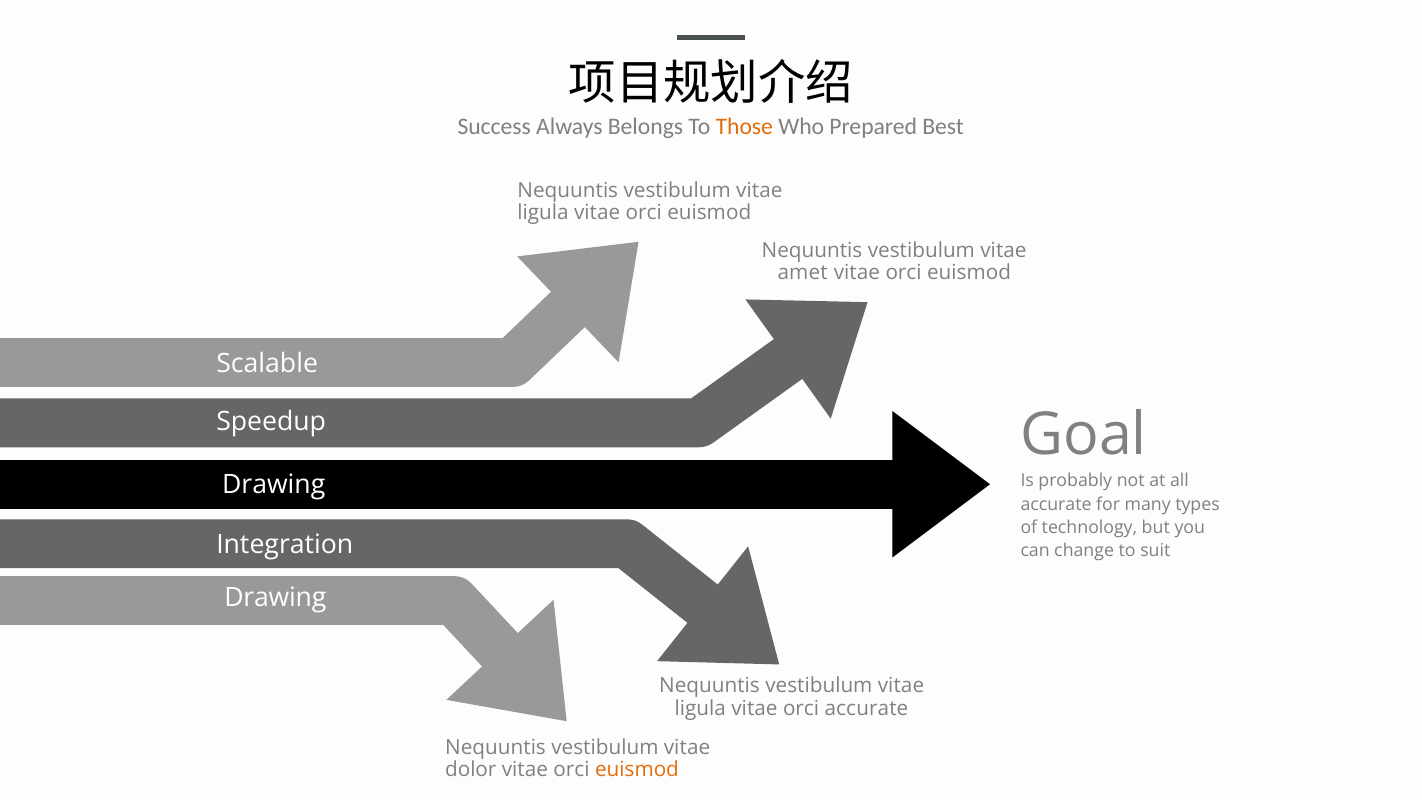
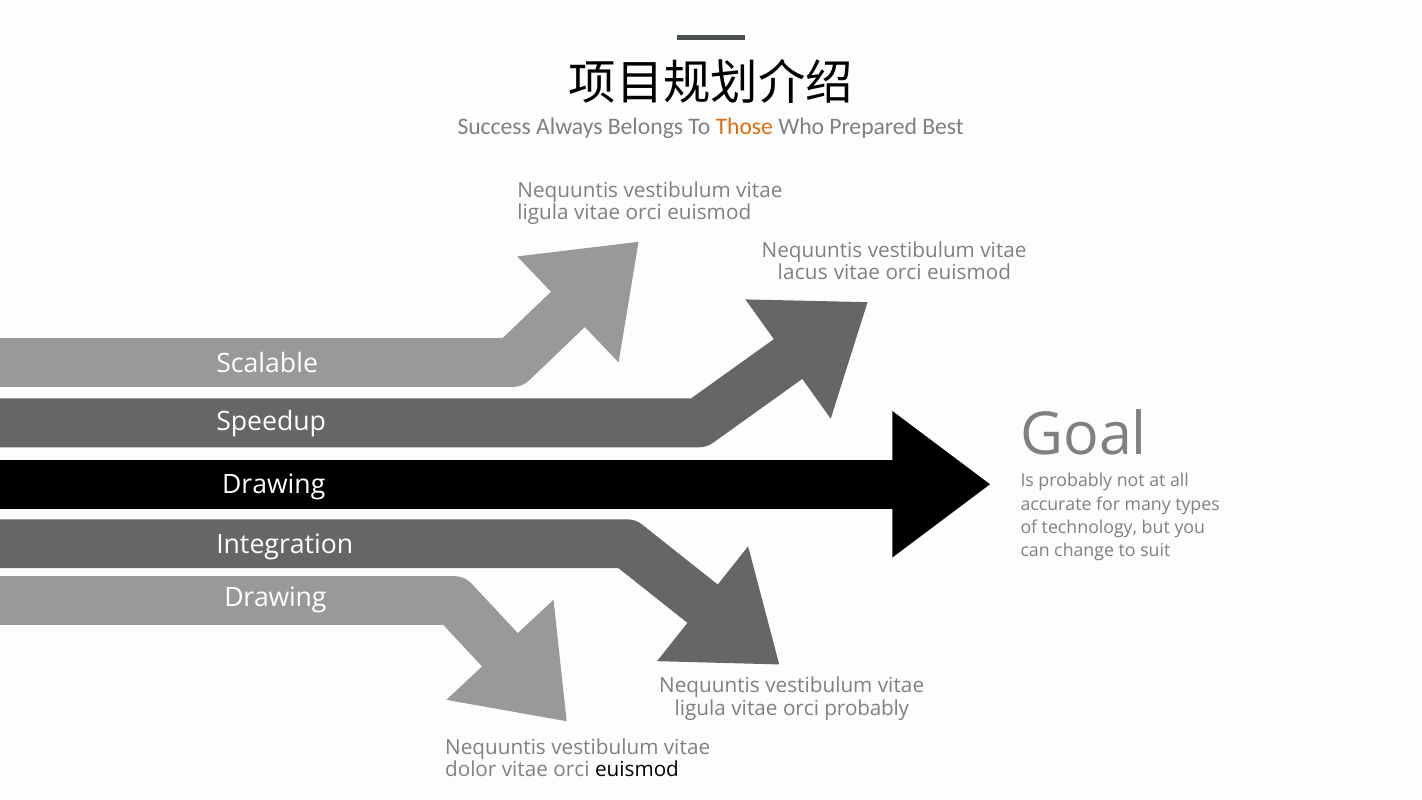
amet: amet -> lacus (803, 273)
orci accurate: accurate -> probably (867, 708)
euismod colour: orange -> black (637, 770)
